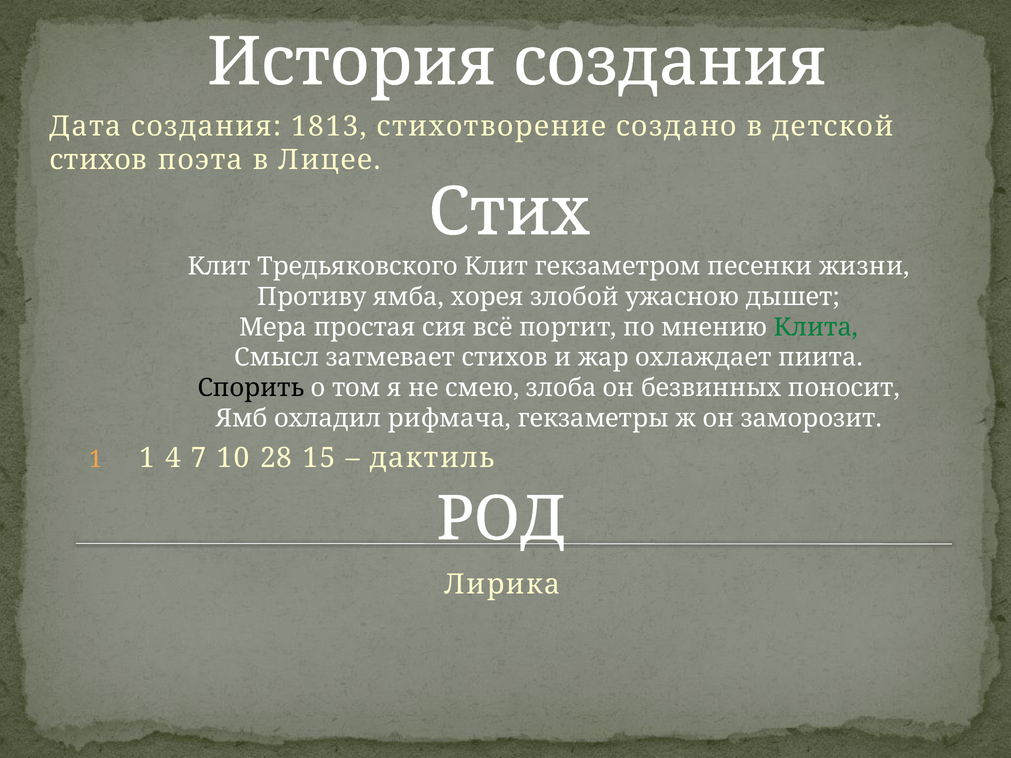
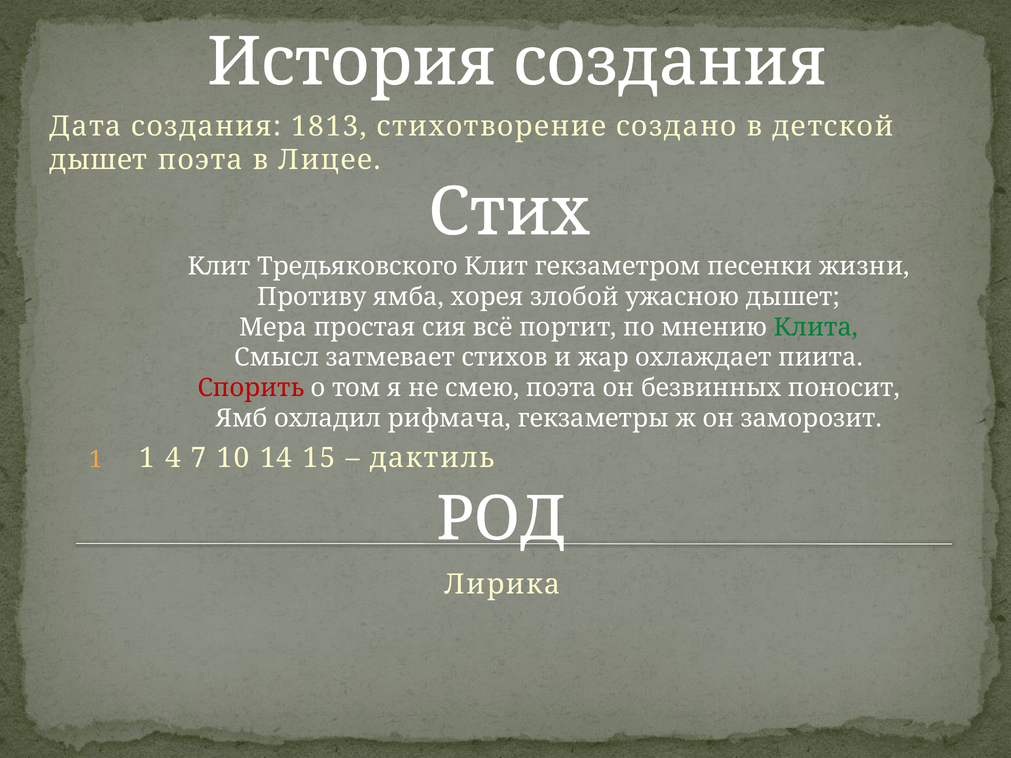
стихов: стихов -> дышет (98, 160)
Спорить colour: black -> red (251, 388)
смею злоба: злоба -> поэта (561, 388)
28: 28 -> 14 (276, 458)
